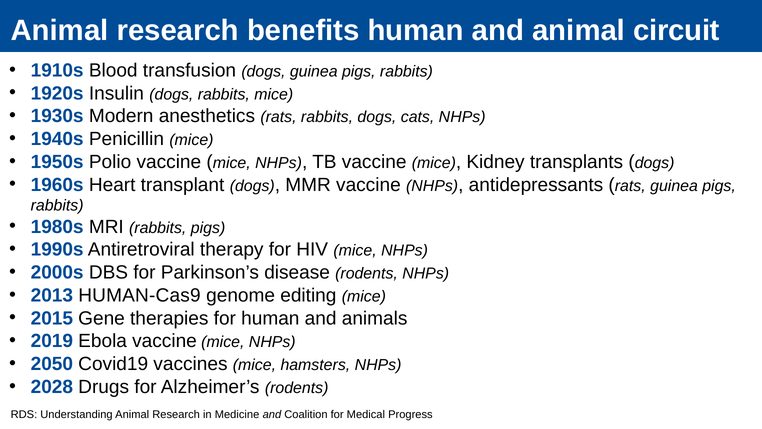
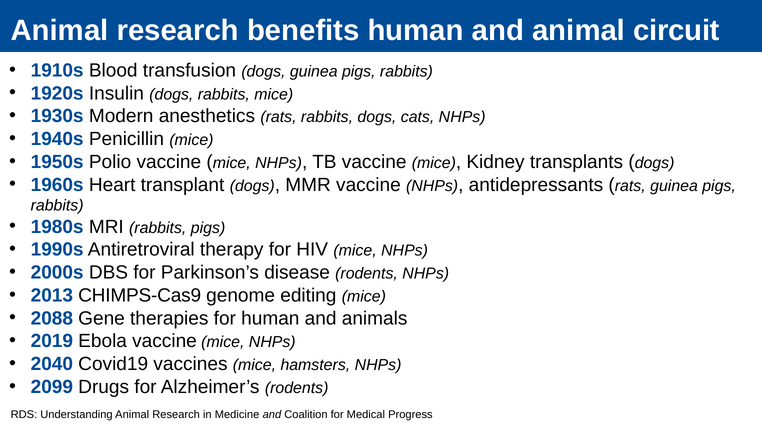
HUMAN-Cas9: HUMAN-Cas9 -> CHIMPS-Cas9 (140, 295)
2015: 2015 -> 2088 (52, 318)
2050: 2050 -> 2040 (52, 364)
2028: 2028 -> 2099 (52, 387)
